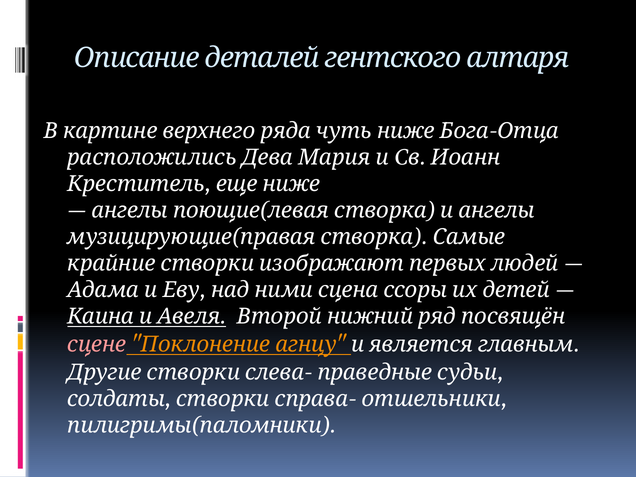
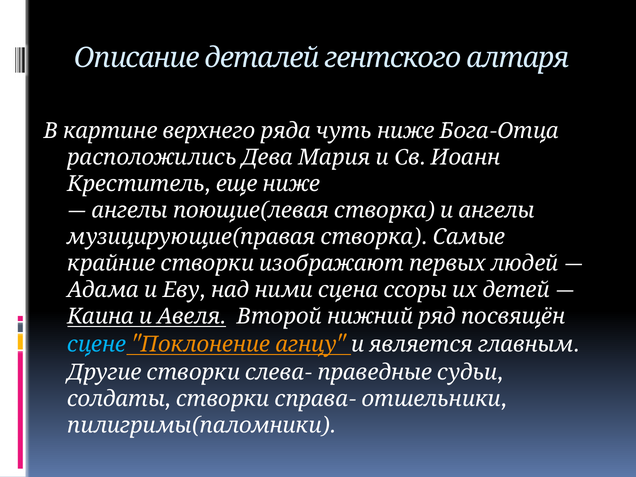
сцене colour: pink -> light blue (97, 345)
